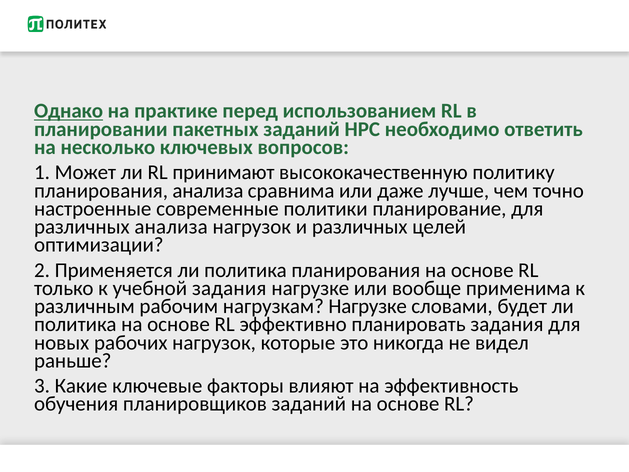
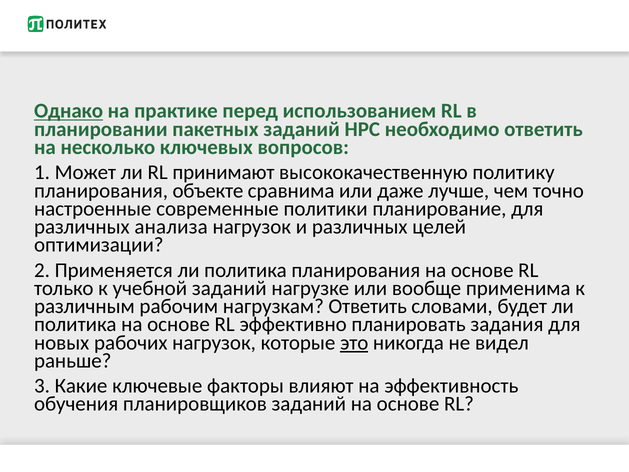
планирования анализа: анализа -> объекте (208, 190)
учебной задания: задания -> заданий (229, 288)
нагрузкам Нагрузке: Нагрузке -> Ответить (368, 306)
это underline: none -> present (354, 342)
